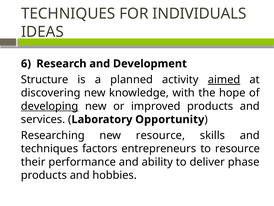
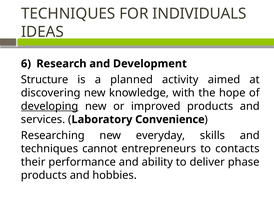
aimed underline: present -> none (224, 79)
Opportunity: Opportunity -> Convenience (170, 119)
new resource: resource -> everyday (161, 135)
factors: factors -> cannot (100, 148)
to resource: resource -> contacts (237, 148)
